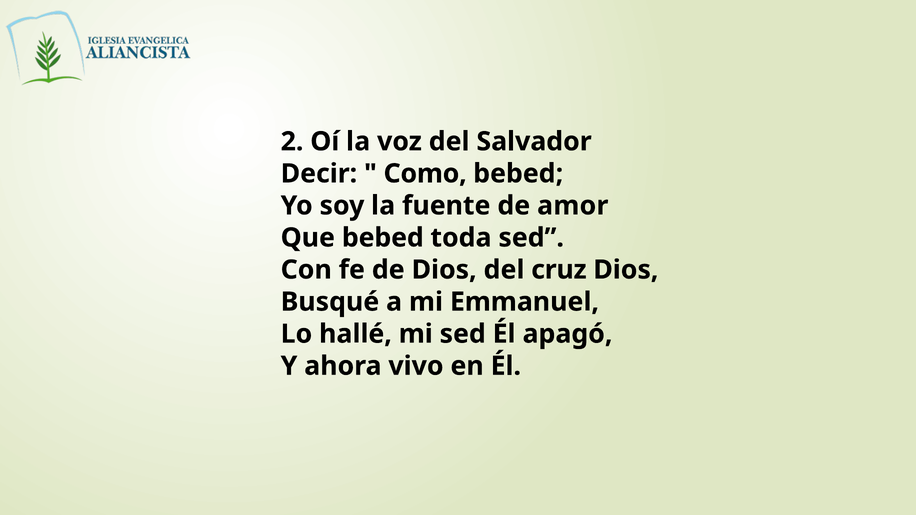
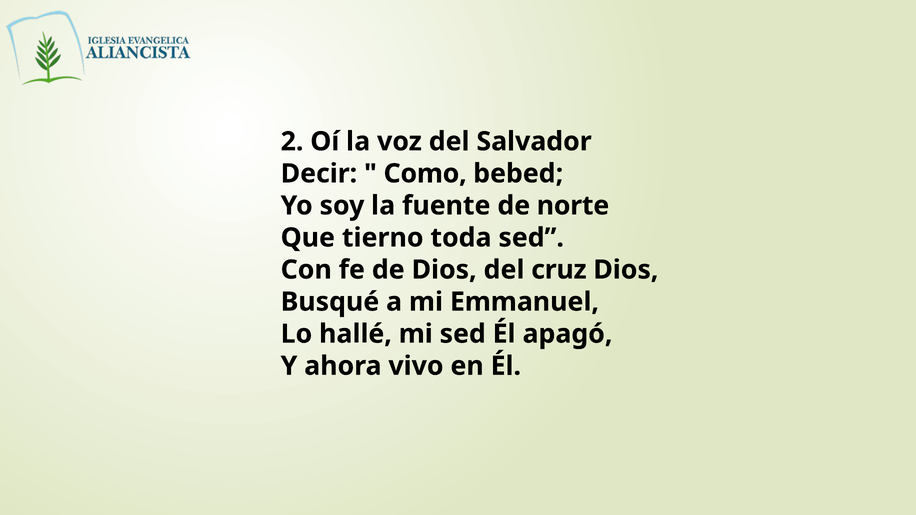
amor: amor -> norte (573, 206)
Que bebed: bebed -> tierno (383, 238)
